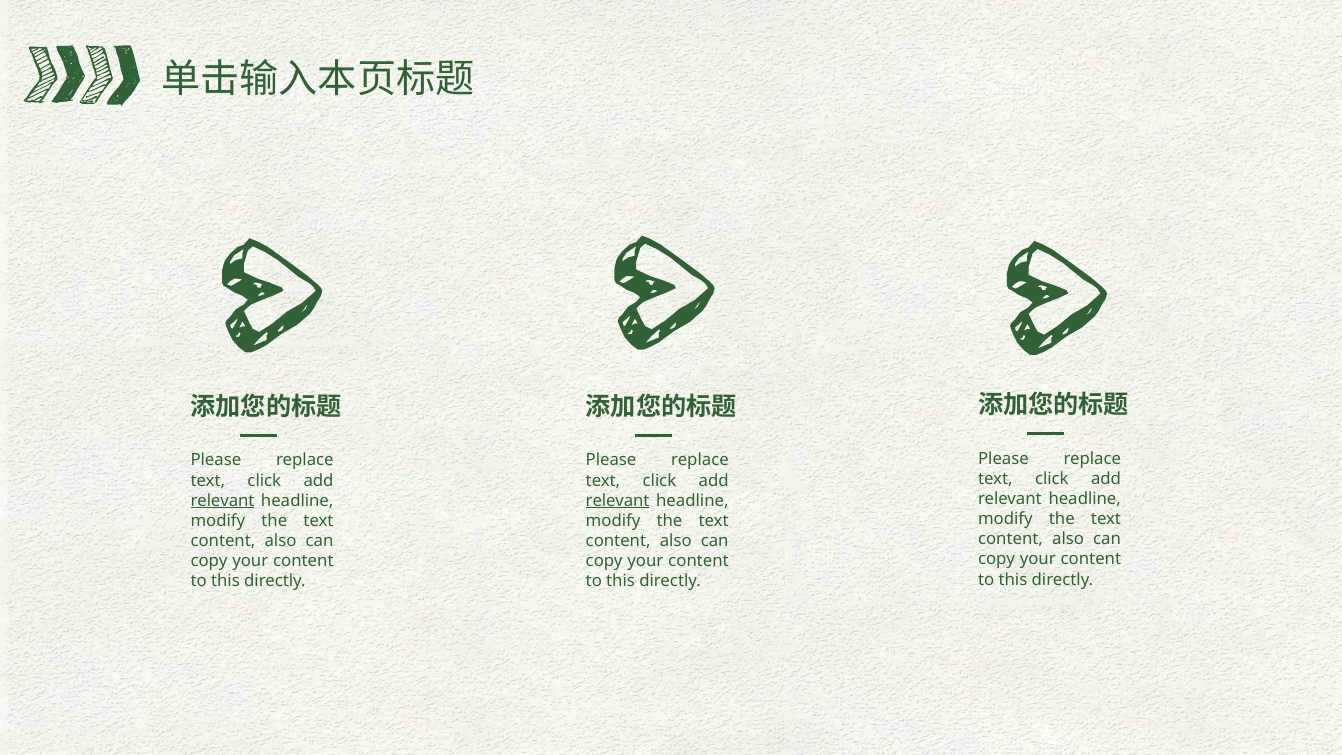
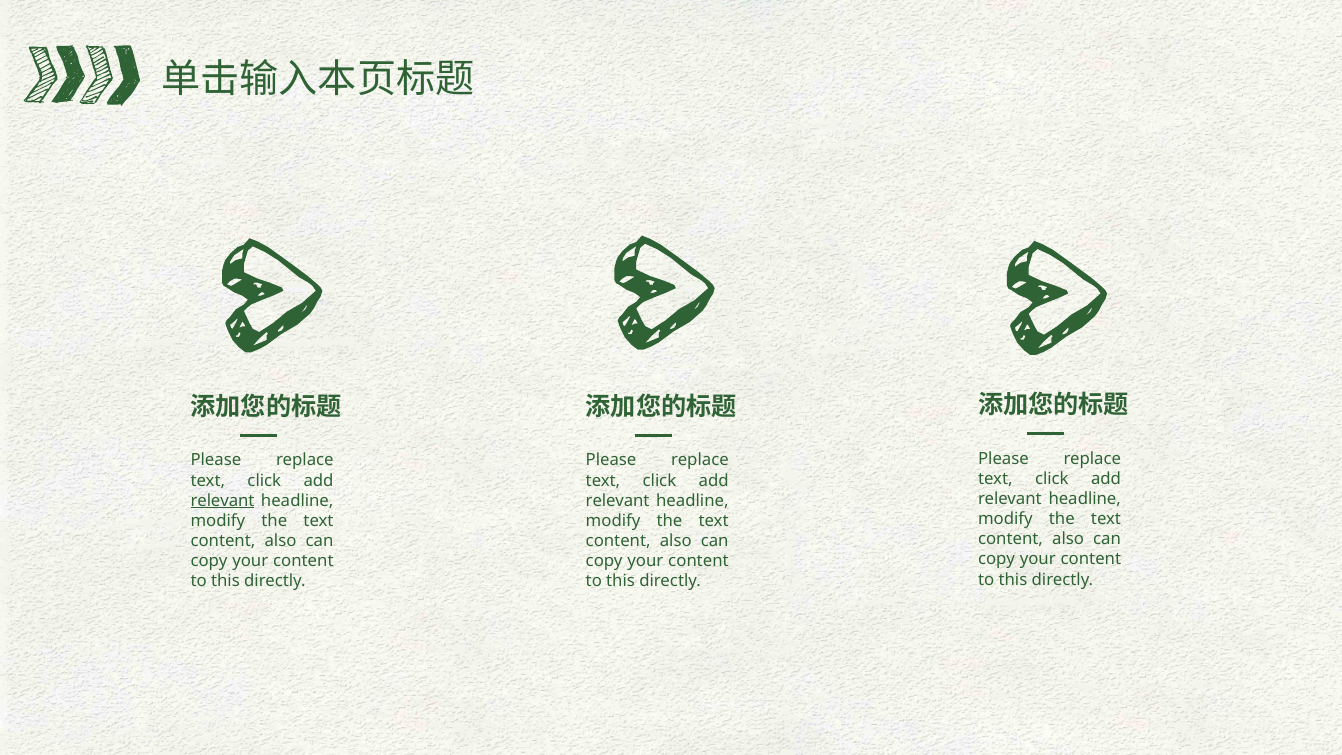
relevant underline: present -> none (618, 501)
